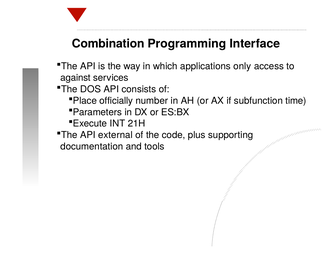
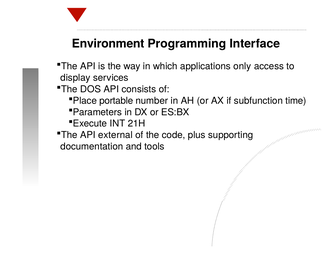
Combination: Combination -> Environment (108, 44)
against: against -> display (75, 78)
officially: officially -> portable (116, 101)
